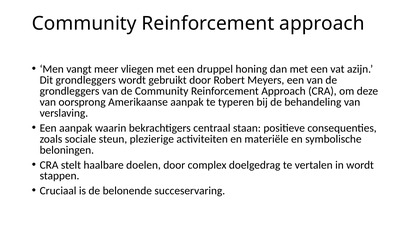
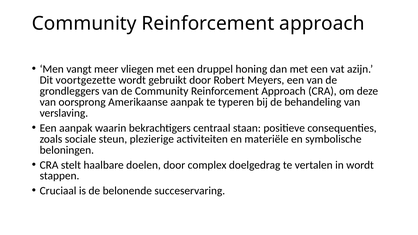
Dit grondleggers: grondleggers -> voortgezette (86, 80)
